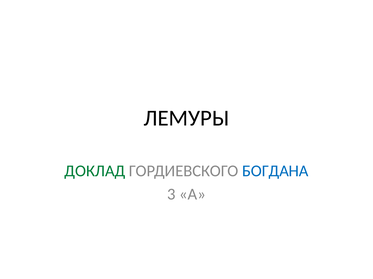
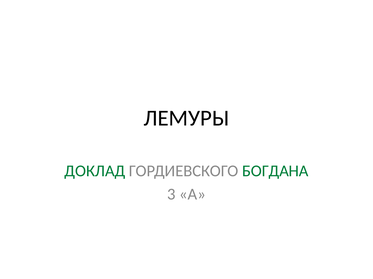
БОГДАНА colour: blue -> green (275, 171)
